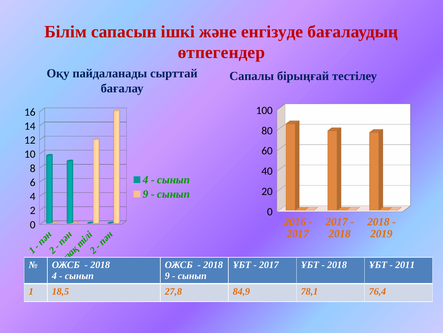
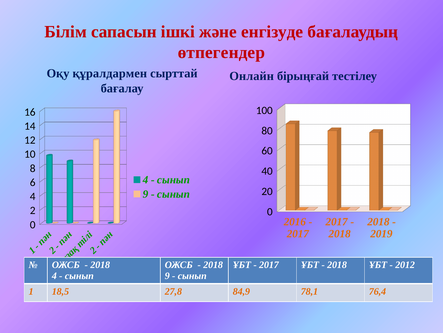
пайдаланады: пайдаланады -> құралдармен (110, 73)
Сапалы: Сапалы -> Онлайн (252, 76)
2011: 2011 -> 2012 (405, 264)
